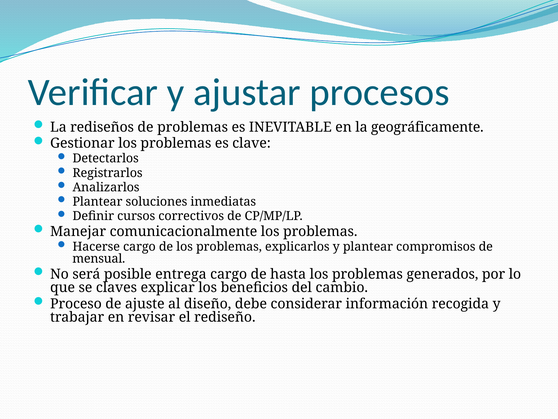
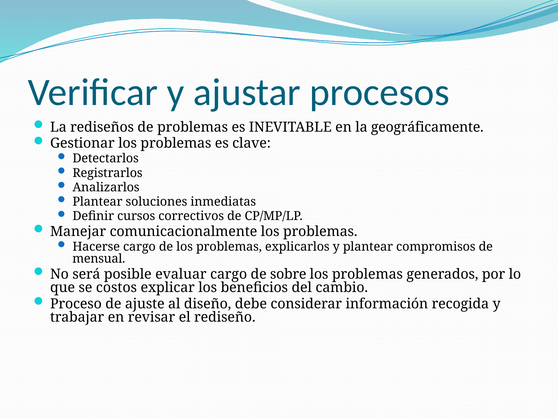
entrega: entrega -> evaluar (181, 274)
hasta: hasta -> sobre (288, 274)
claves: claves -> costos (116, 287)
